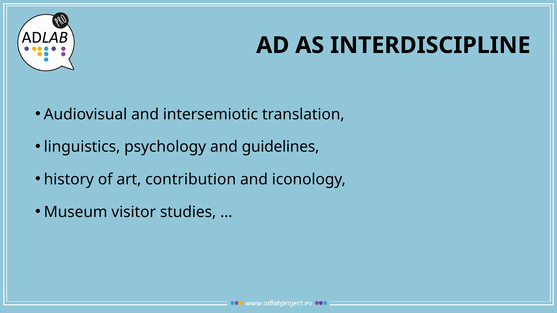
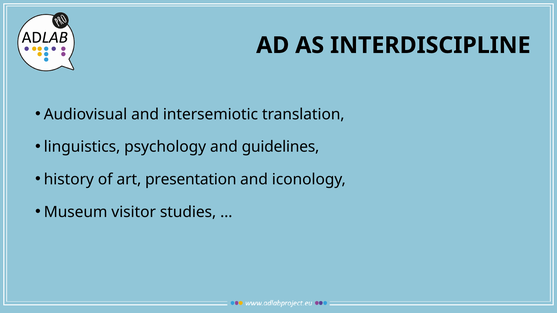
contribution: contribution -> presentation (191, 180)
